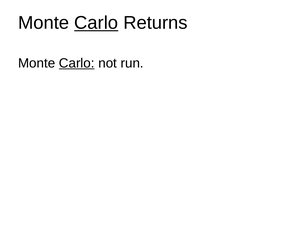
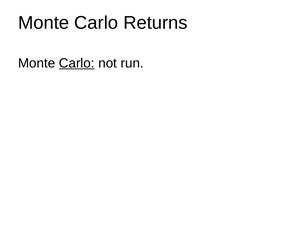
Carlo underline: present -> none (96, 23)
